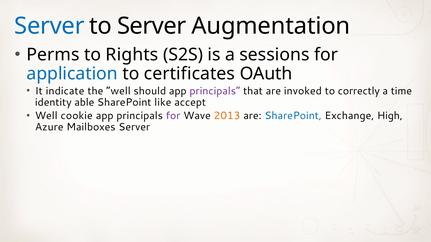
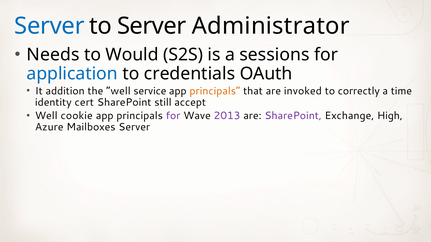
Augmentation: Augmentation -> Administrator (271, 26)
Perms: Perms -> Needs (53, 55)
Rights: Rights -> Would (132, 55)
certificates: certificates -> credentials (190, 74)
indicate: indicate -> addition (65, 91)
should: should -> service (150, 91)
principals colour: purple -> orange (215, 91)
able: able -> cert (84, 102)
like: like -> still (163, 102)
2013 colour: orange -> purple (227, 116)
SharePoint colour: blue -> purple (293, 116)
